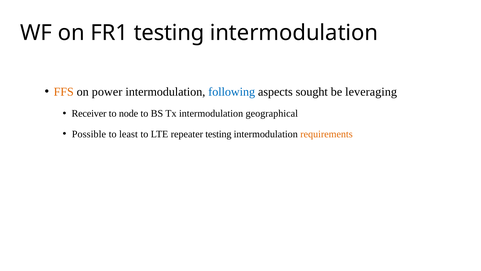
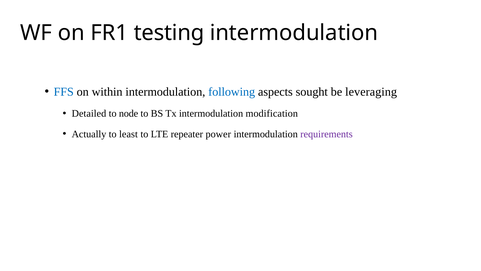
FFS colour: orange -> blue (64, 92)
power: power -> within (107, 92)
Receiver: Receiver -> Detailed (89, 113)
geographical: geographical -> modification (272, 113)
Possible: Possible -> Actually (89, 134)
repeater testing: testing -> power (218, 134)
requirements colour: orange -> purple (326, 134)
